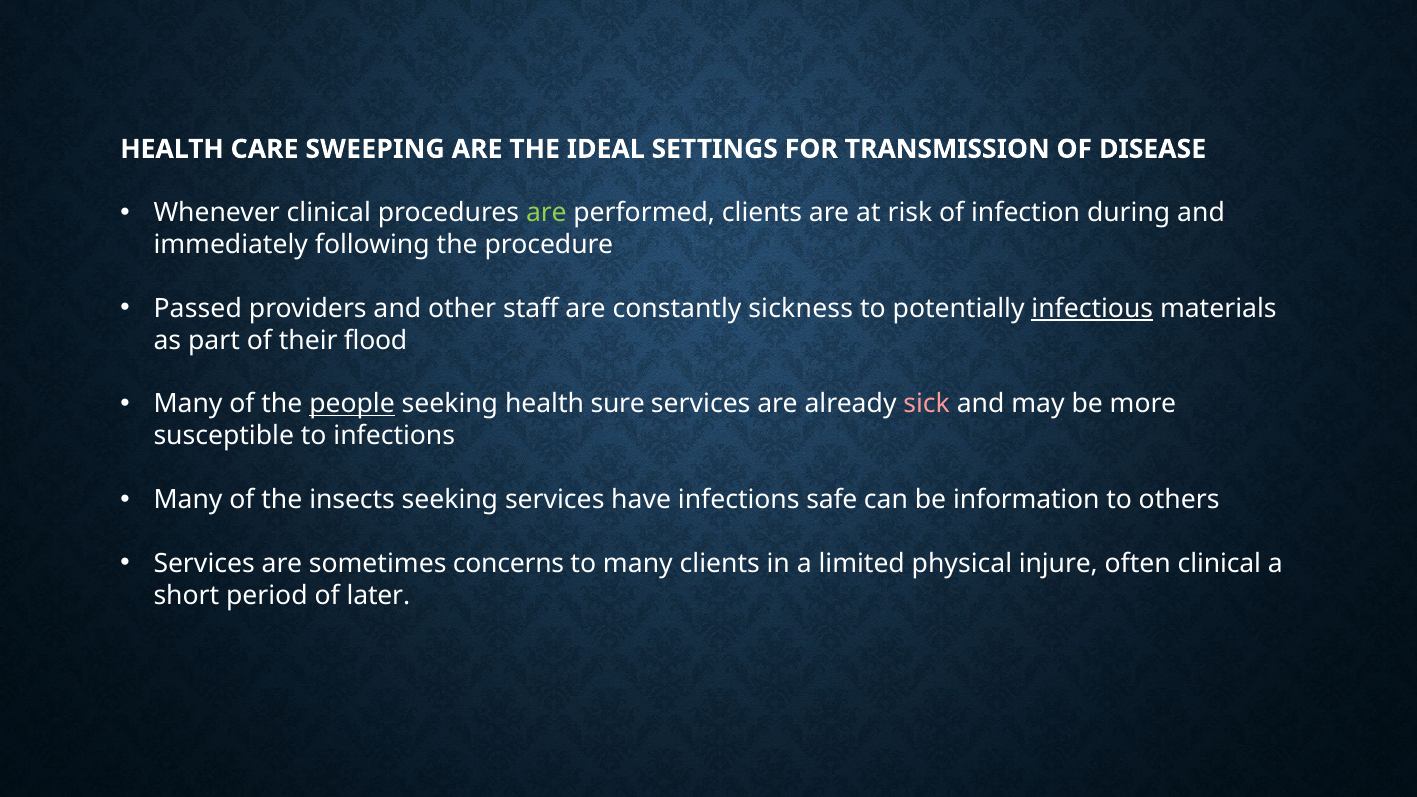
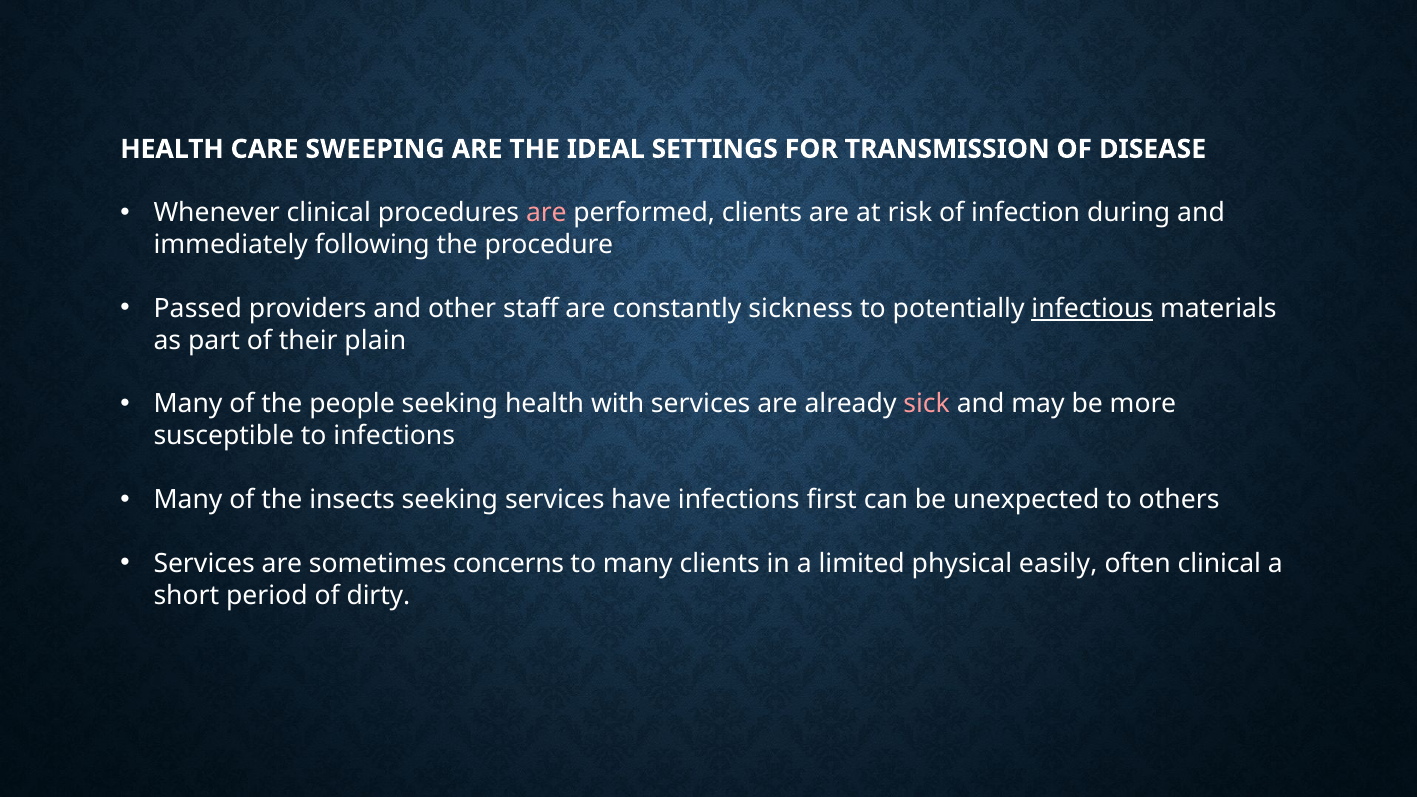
are colour: light green -> pink (546, 213)
flood: flood -> plain (375, 340)
people underline: present -> none (352, 404)
sure: sure -> with (618, 404)
safe: safe -> first (832, 500)
information: information -> unexpected (1026, 500)
injure: injure -> easily (1058, 564)
later: later -> dirty (378, 595)
